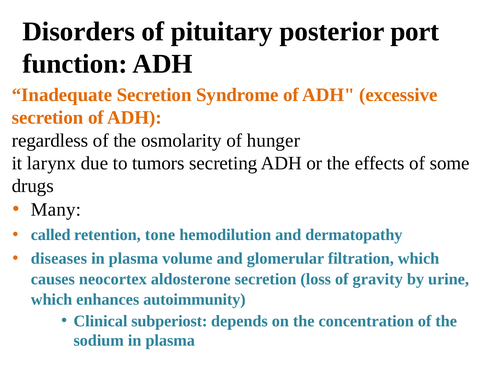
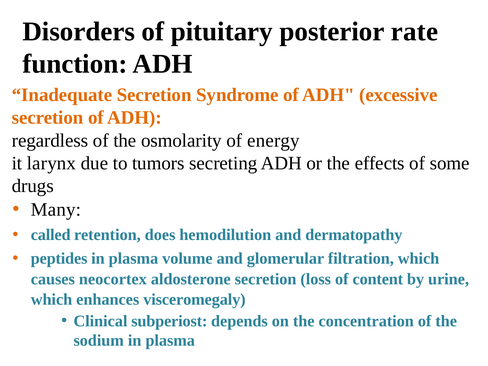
port: port -> rate (415, 31)
hunger: hunger -> energy (273, 140)
tone: tone -> does (160, 235)
diseases: diseases -> peptides (59, 259)
gravity: gravity -> content (378, 279)
autoimmunity: autoimmunity -> visceromegaly (194, 300)
